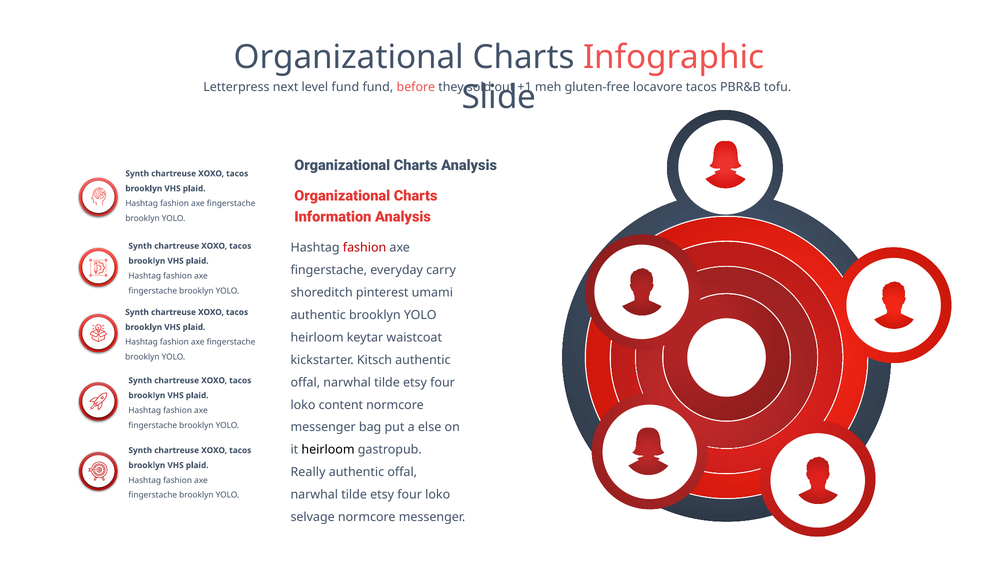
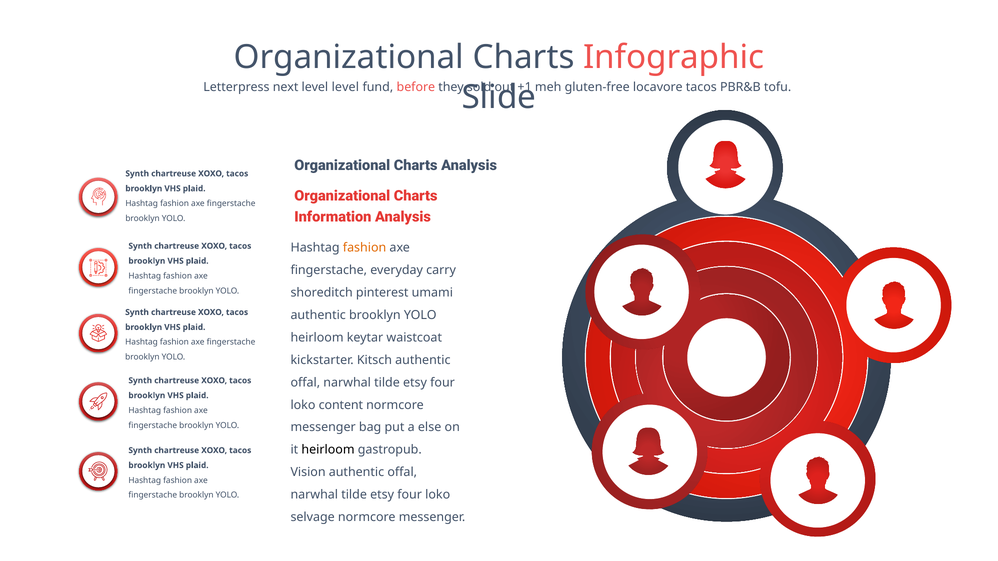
level fund: fund -> level (345, 87)
fashion colour: red -> orange (365, 248)
Really: Really -> Vision (308, 473)
